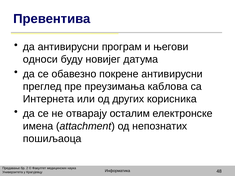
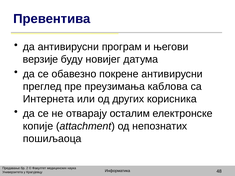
односи: односи -> верзије (40, 59)
имена: имена -> копије (38, 126)
